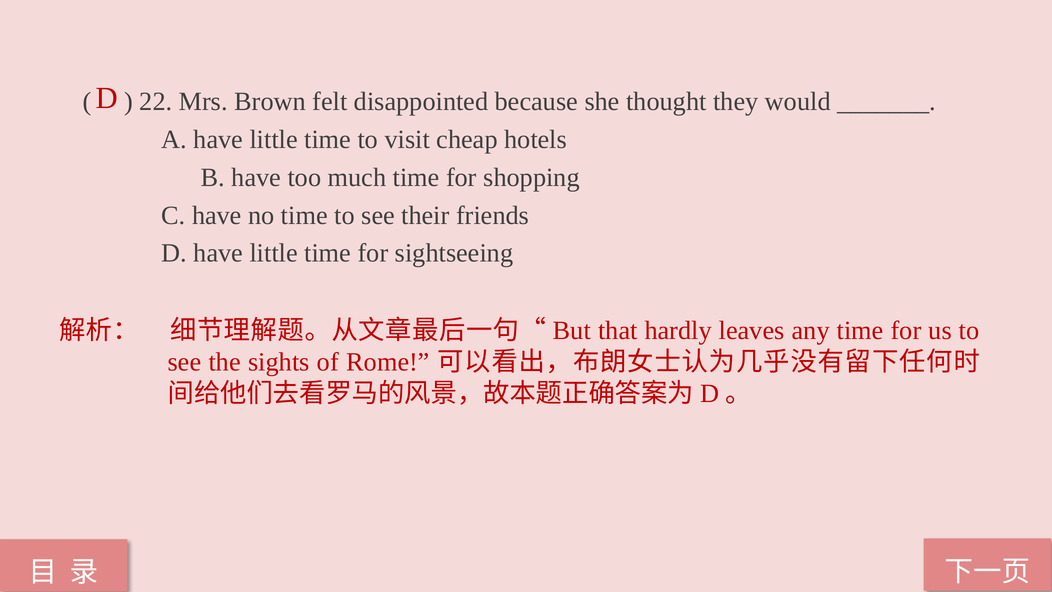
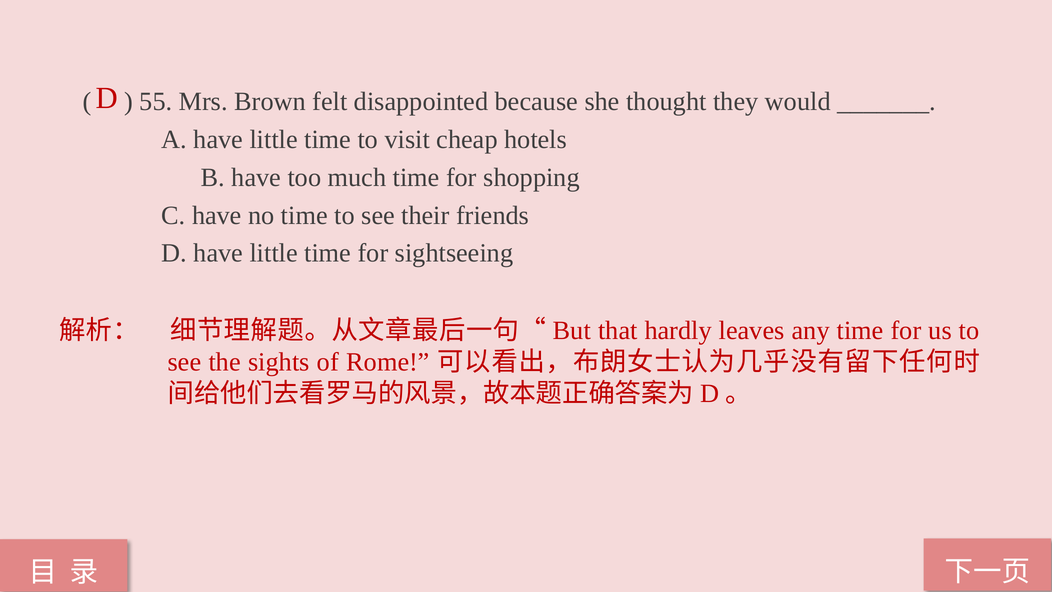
22: 22 -> 55 (156, 102)
